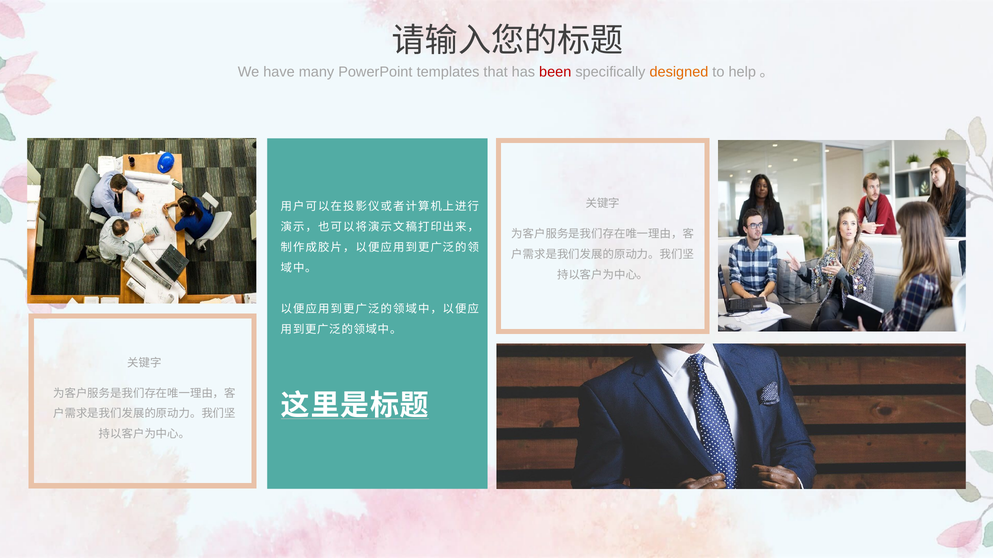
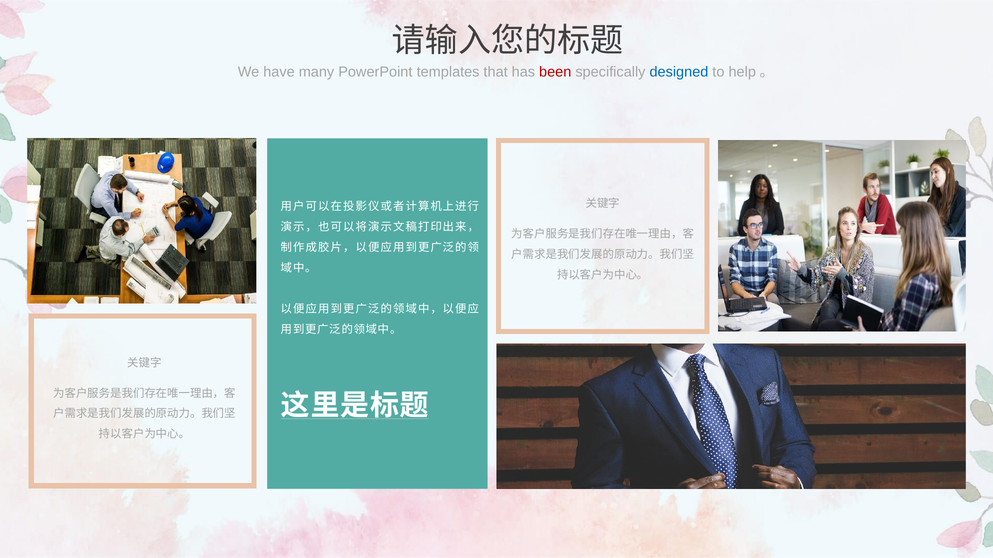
designed colour: orange -> blue (679, 72)
